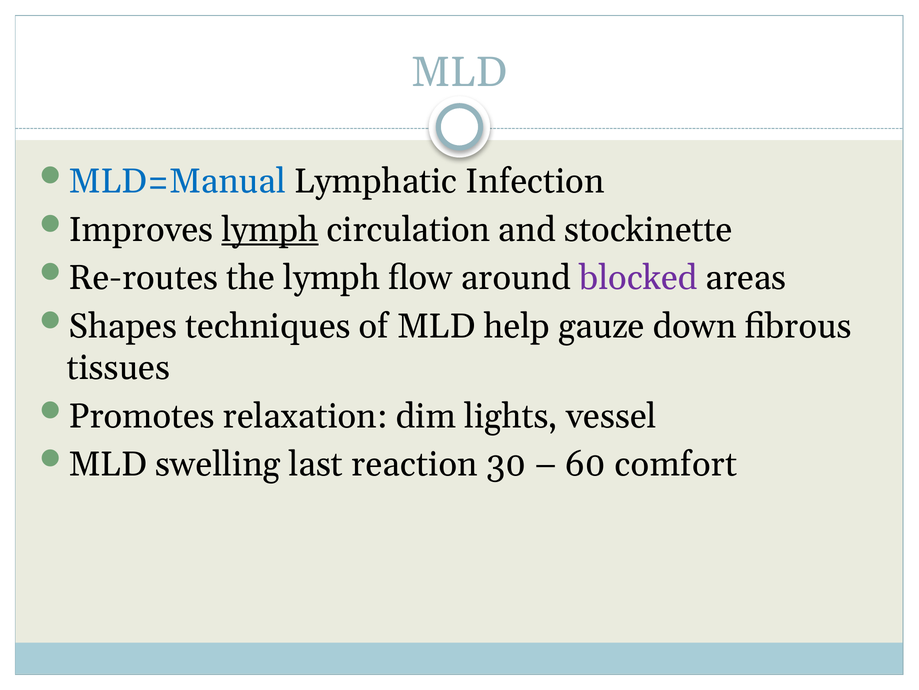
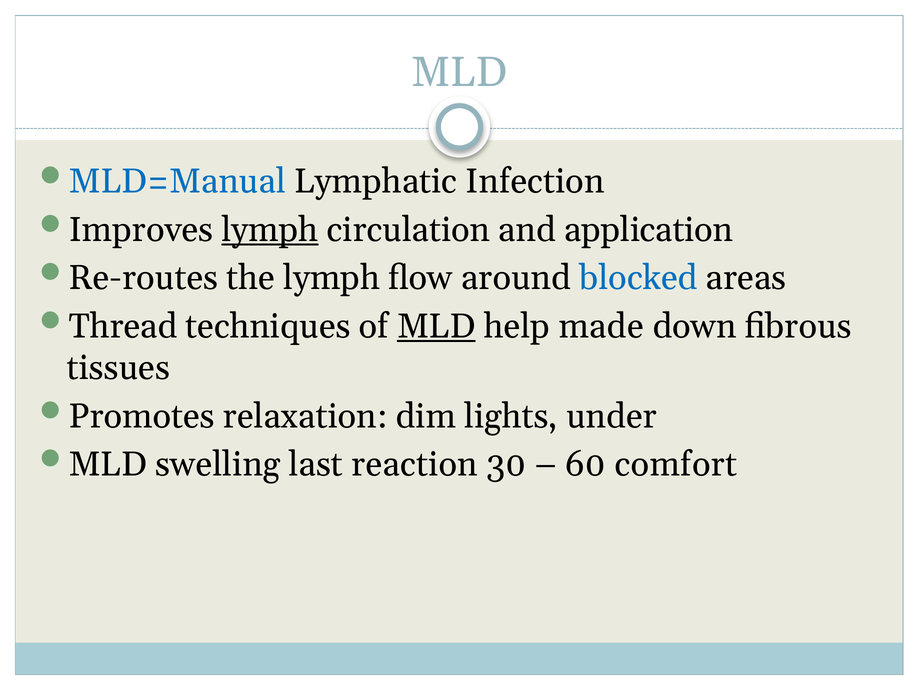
stockinette: stockinette -> application (649, 229)
blocked colour: purple -> blue (638, 278)
Shapes: Shapes -> Thread (123, 326)
MLD underline: none -> present (436, 326)
gauze: gauze -> made (601, 326)
vessel: vessel -> under (611, 416)
